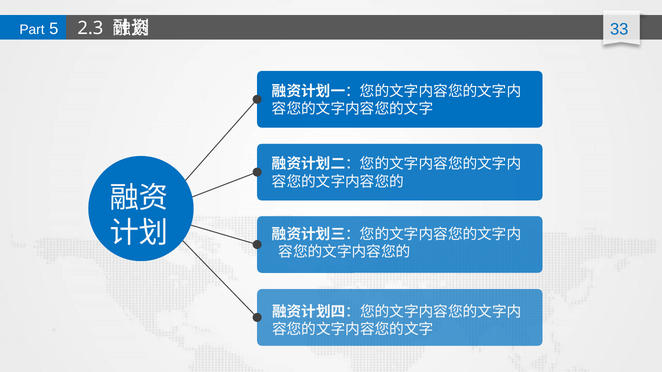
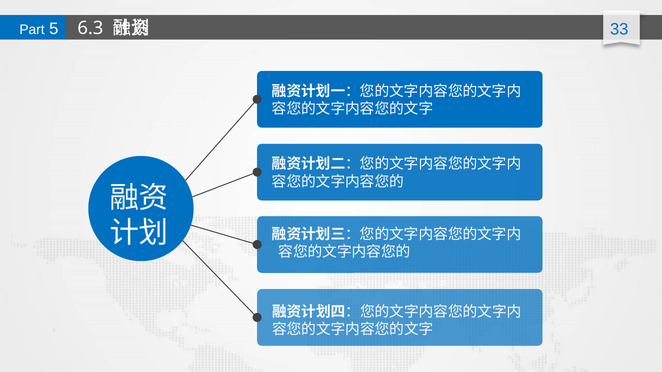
2.3: 2.3 -> 6.3 (90, 28)
